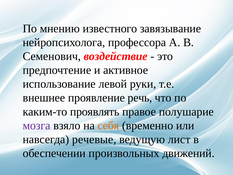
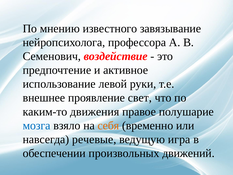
речь: речь -> свет (140, 98)
проявлять: проявлять -> движения (95, 112)
мозга colour: purple -> blue (37, 125)
лист: лист -> игра (179, 139)
